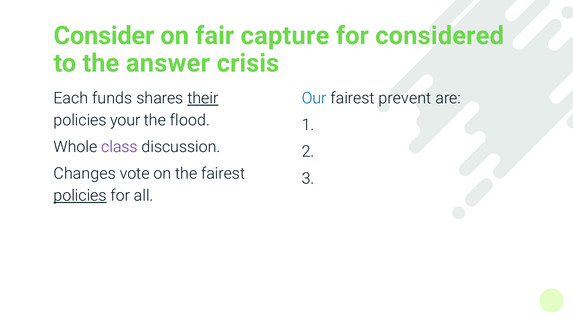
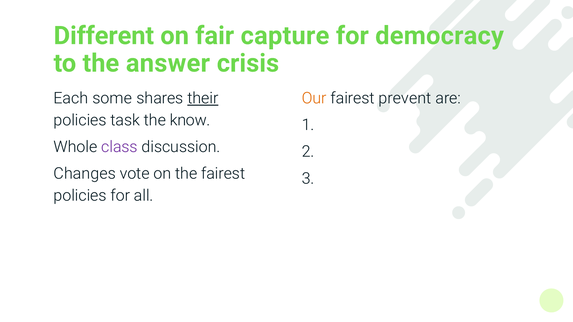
Consider: Consider -> Different (104, 36)
considered: considered -> democracy (440, 36)
funds: funds -> some (112, 98)
Our colour: blue -> orange (314, 98)
your: your -> task (125, 120)
flood: flood -> know (190, 120)
policies underline: present -> none (80, 196)
